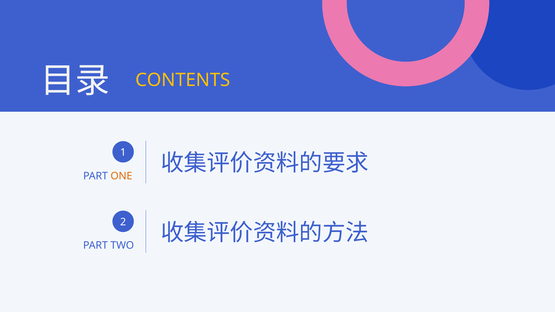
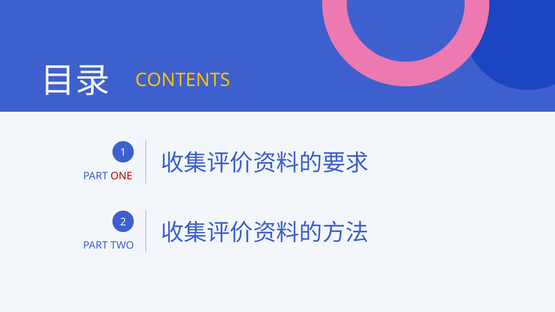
ONE colour: orange -> red (121, 176)
